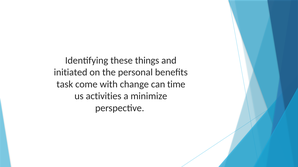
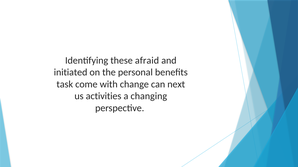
things: things -> afraid (147, 61)
time: time -> next (176, 85)
minimize: minimize -> changing (149, 96)
